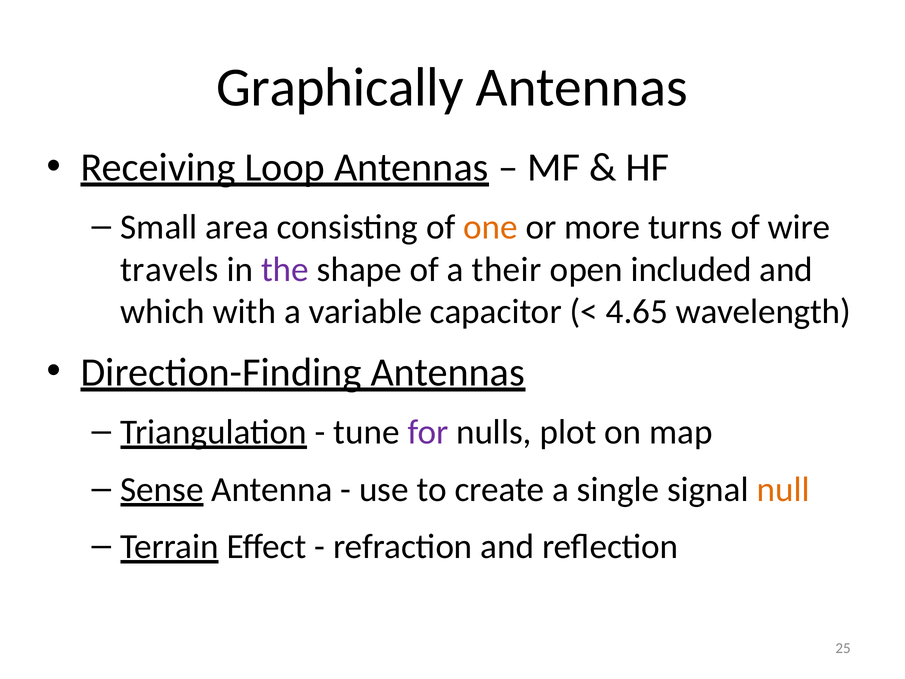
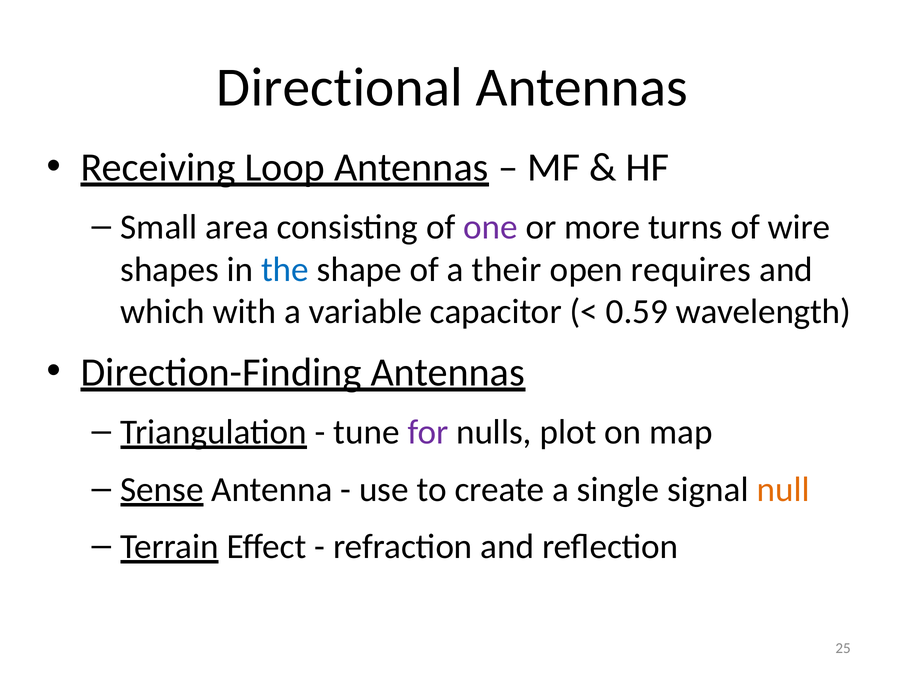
Graphically: Graphically -> Directional (340, 88)
one colour: orange -> purple (490, 227)
travels: travels -> shapes (170, 269)
the colour: purple -> blue (285, 269)
included: included -> requires (691, 269)
4.65: 4.65 -> 0.59 (637, 311)
